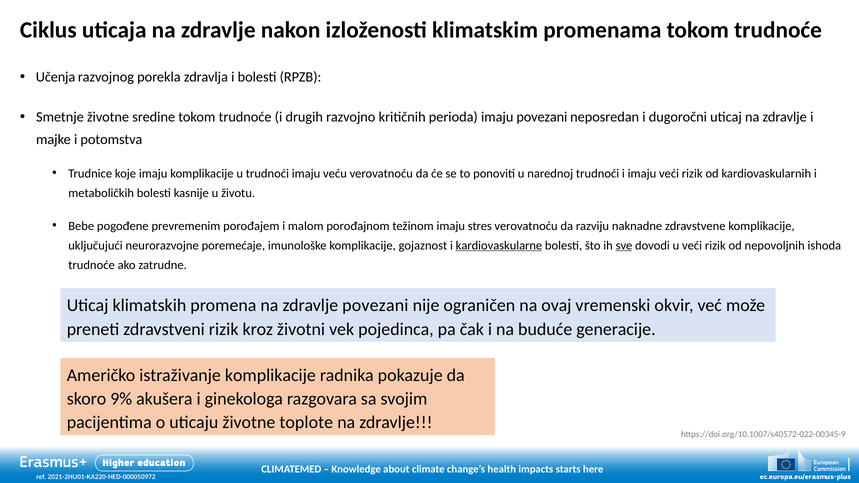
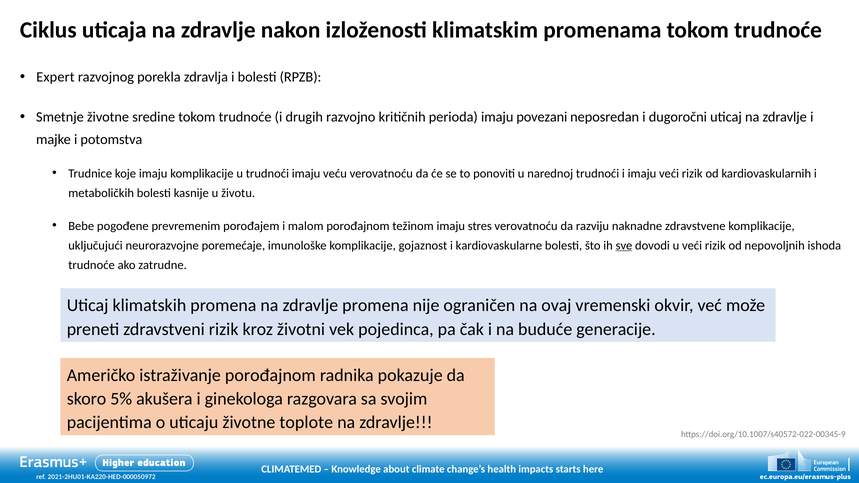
Učenja: Učenja -> Expert (55, 77)
kardiovaskularne underline: present -> none (499, 246)
zdravlje povezani: povezani -> promena (375, 306)
istraživanje komplikacije: komplikacije -> porođajnom (270, 375)
9%: 9% -> 5% (121, 399)
